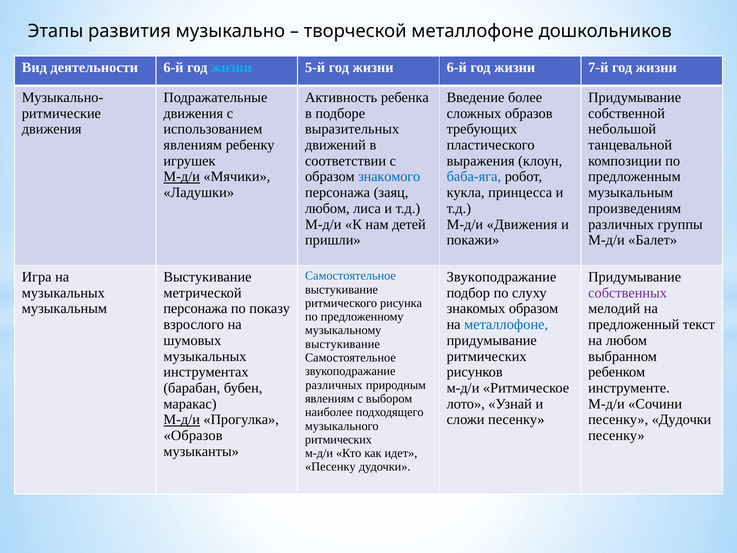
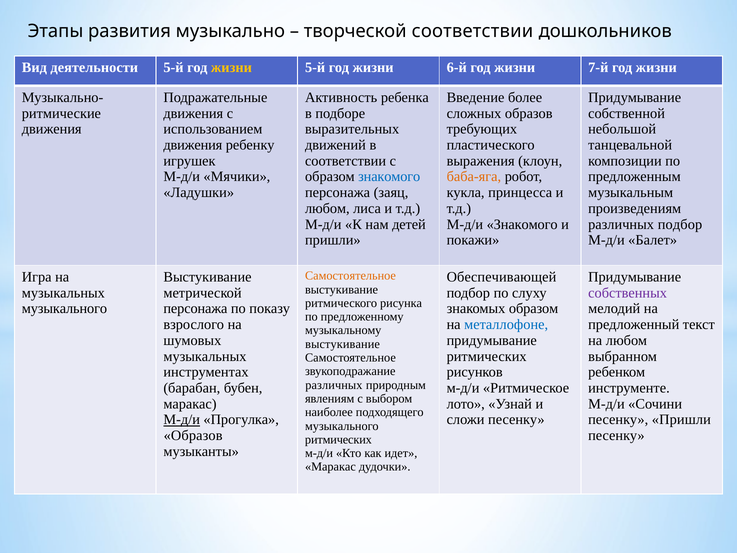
творческой металлофоне: металлофоне -> соответствии (472, 31)
деятельности 6-й: 6-й -> 5-й (174, 68)
жизни colour: light blue -> yellow (231, 68)
явлениям: явлениям -> движения (193, 145)
М-д/и underline: present -> none (182, 177)
баба-яга colour: blue -> orange (474, 177)
М-д/и Движения: Движения -> Знакомого (522, 224)
различных группы: группы -> подбор (680, 224)
Самостоятельное colour: blue -> orange (350, 276)
Звукоподражание: Звукоподражание -> Обеспечивающей (502, 277)
музыкальным: музыкальным -> музыкального (64, 309)
Дудочки: Дудочки -> Пришли (681, 419)
Песенку: Песенку -> Маракас (330, 467)
